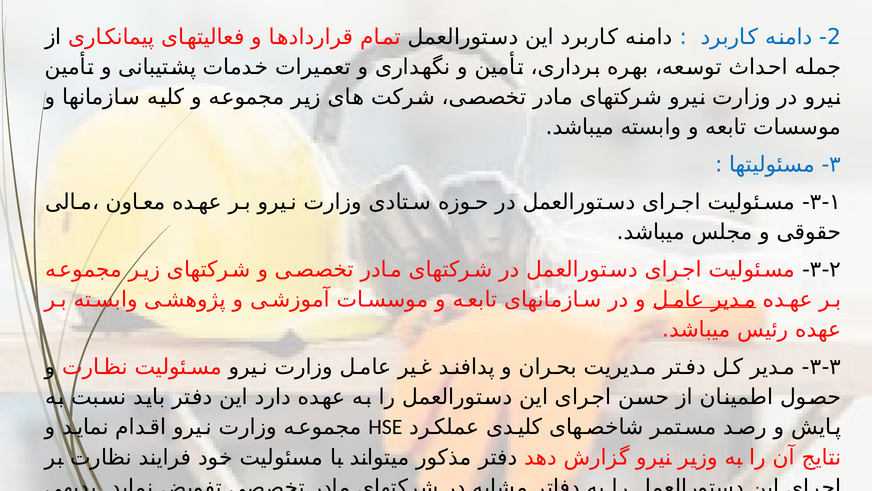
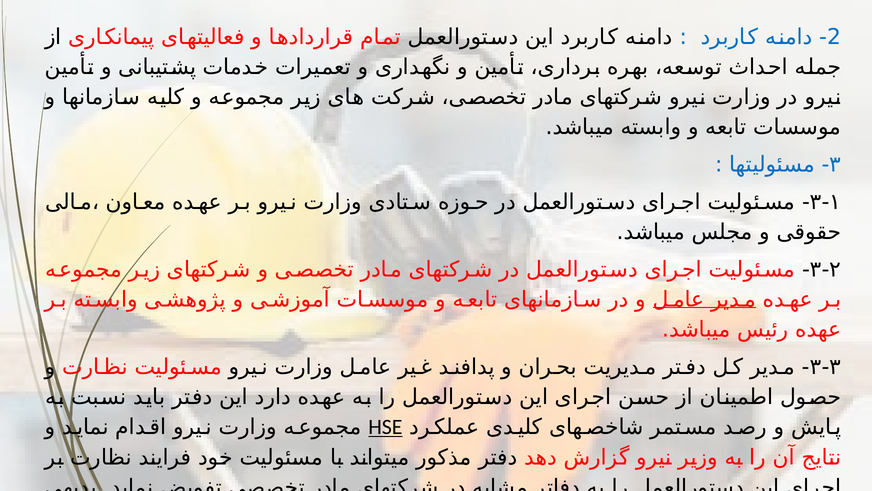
HSE underline: none -> present (385, 427)
